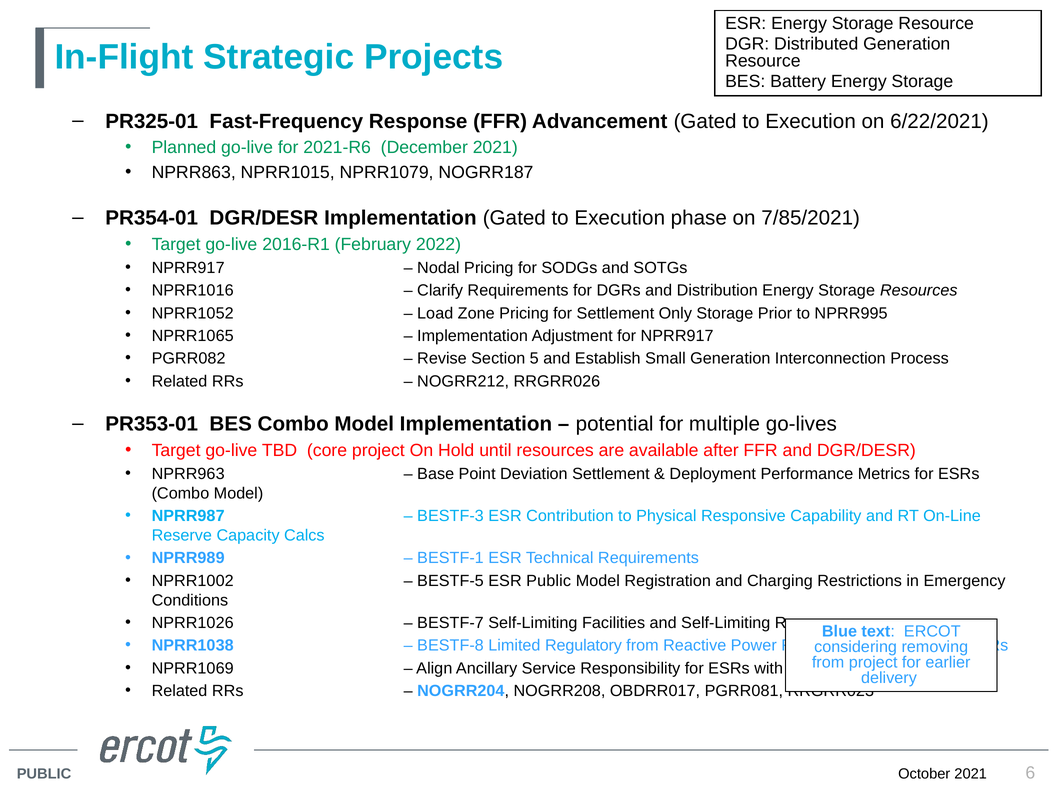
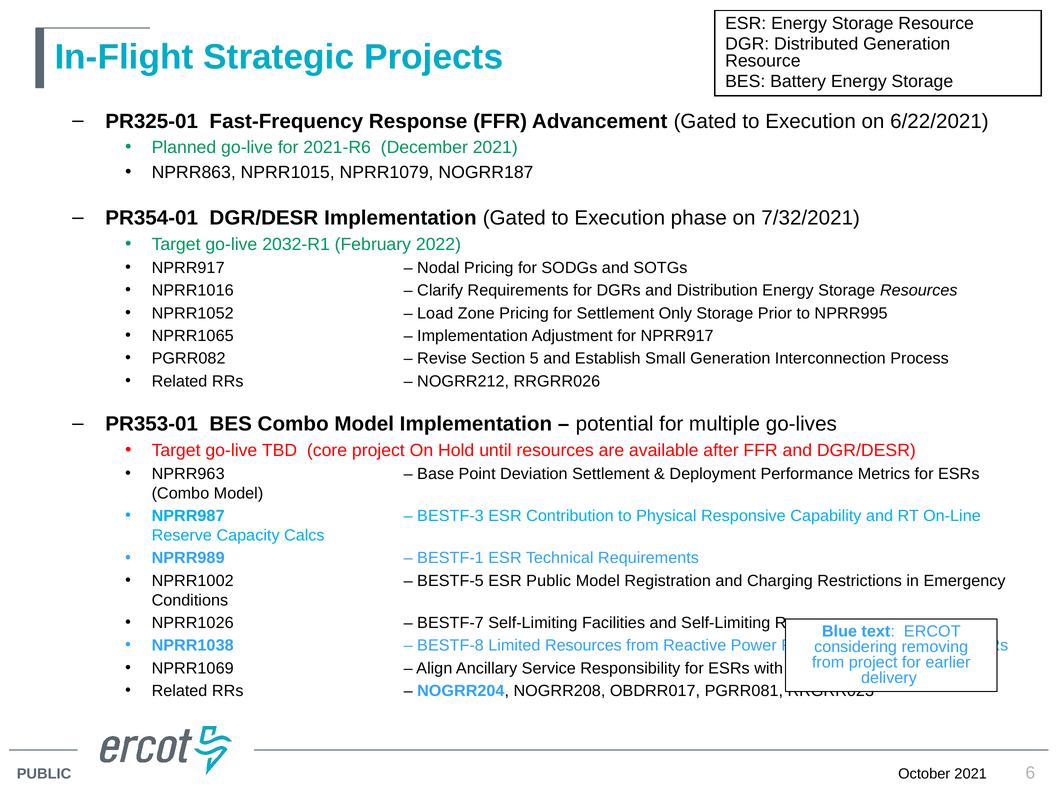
7/85/2021: 7/85/2021 -> 7/32/2021 (811, 218)
2016-R1: 2016-R1 -> 2032-R1 (296, 245)
Limited Regulatory: Regulatory -> Resources (583, 646)
